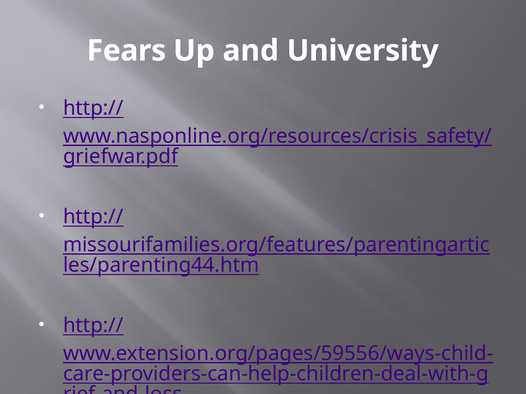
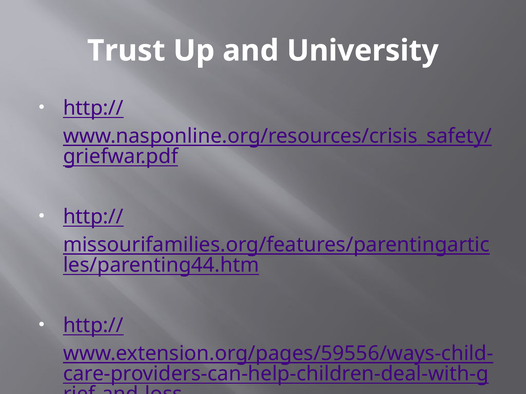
Fears: Fears -> Trust (126, 51)
